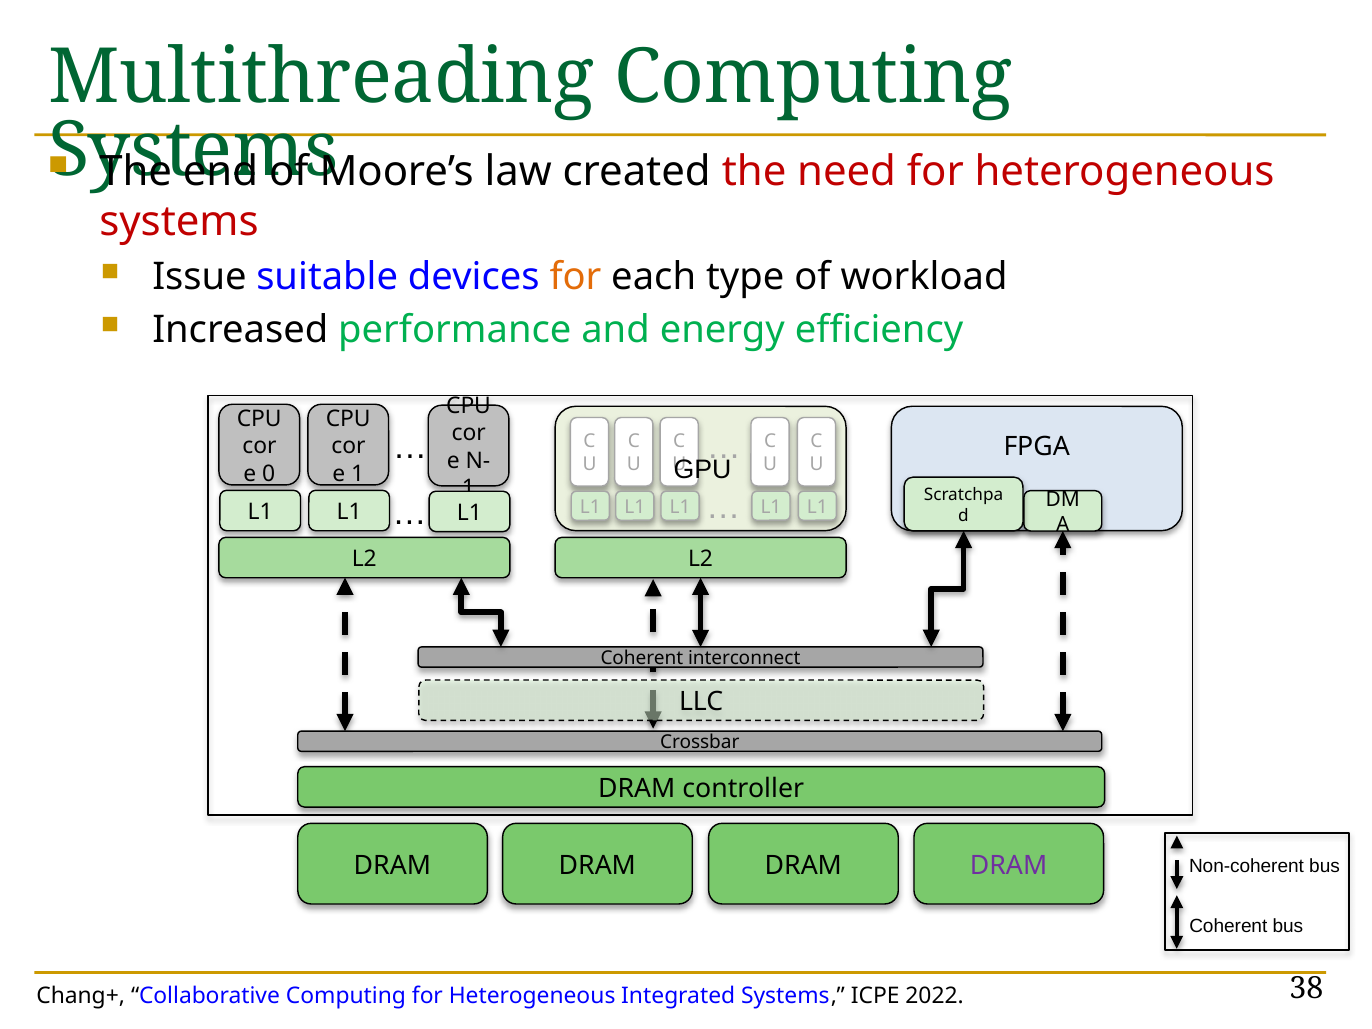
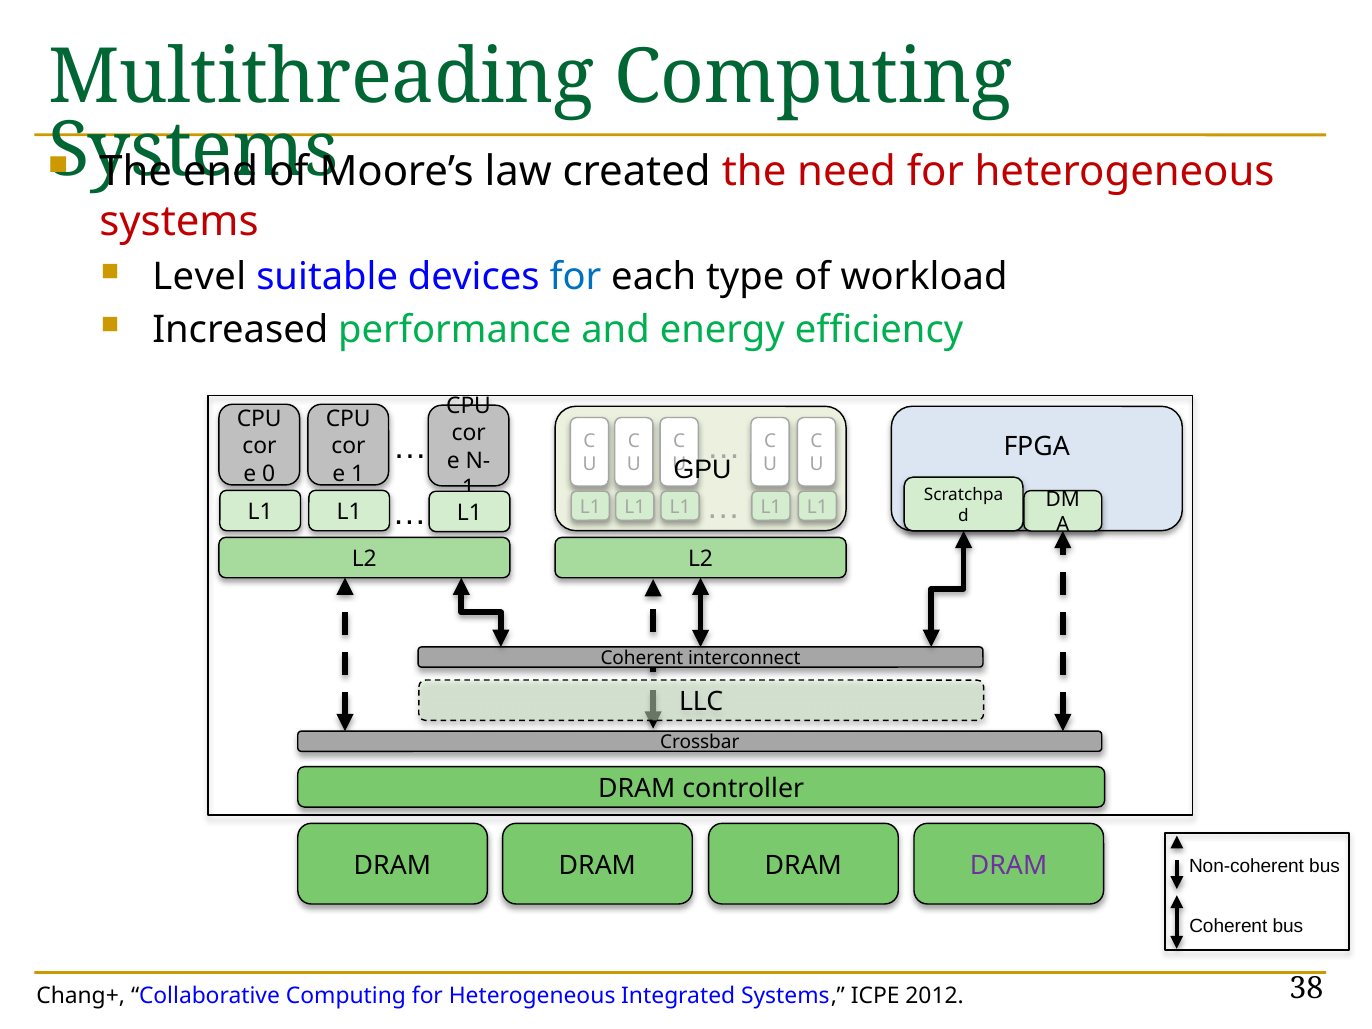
Issue: Issue -> Level (199, 277)
for colour: orange -> blue (575, 277)
2022: 2022 -> 2012 (935, 996)
